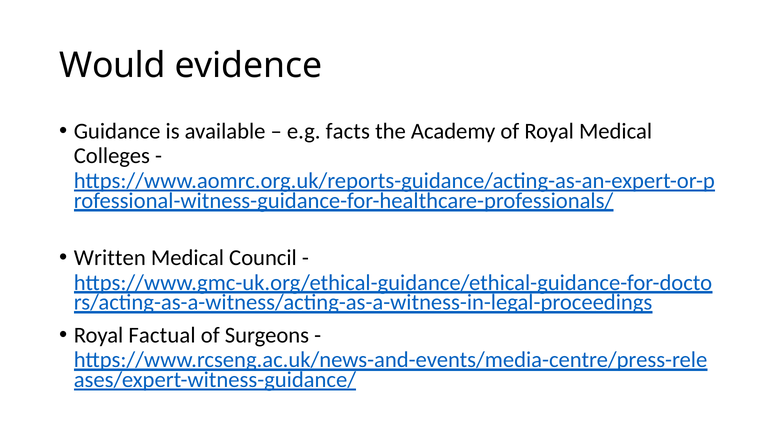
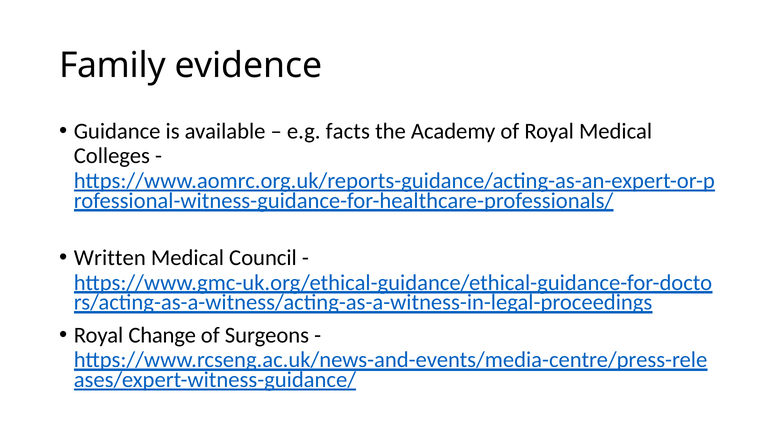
Would: Would -> Family (113, 65)
Factual: Factual -> Change (162, 335)
